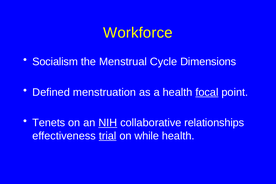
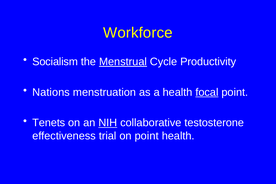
Menstrual underline: none -> present (123, 62)
Dimensions: Dimensions -> Productivity (208, 62)
Defined: Defined -> Nations (51, 92)
relationships: relationships -> testosterone (214, 123)
trial underline: present -> none (108, 136)
on while: while -> point (147, 136)
